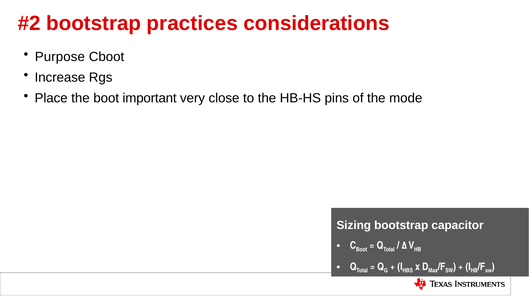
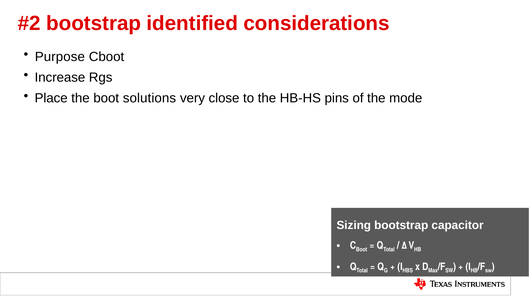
practices: practices -> identified (192, 23)
important: important -> solutions (149, 98)
